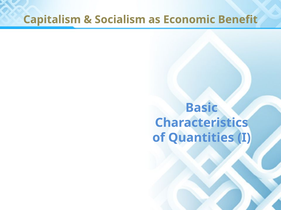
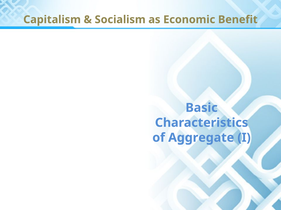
Quantities: Quantities -> Aggregate (201, 138)
